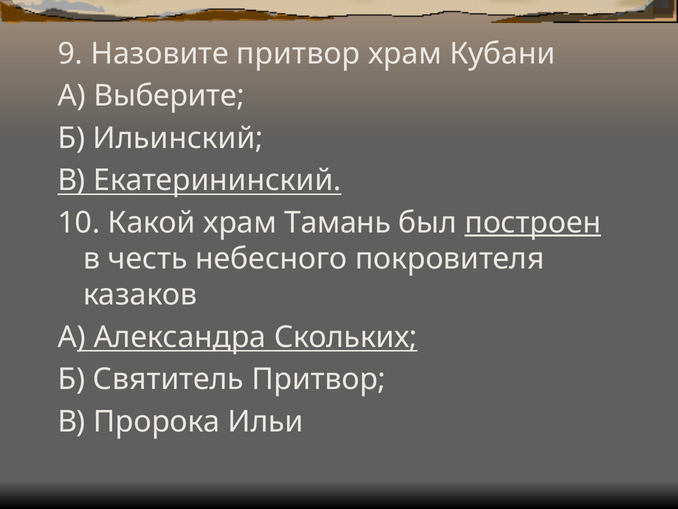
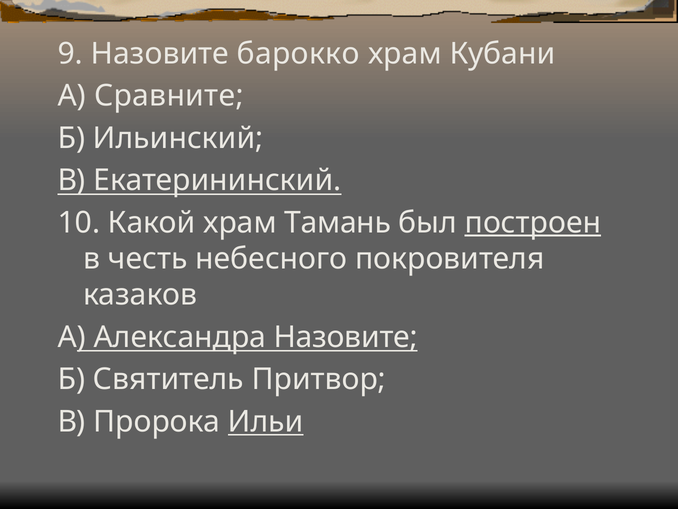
Назовите притвор: притвор -> барокко (298, 54)
Выберите: Выберите -> Сравните (169, 96)
Александра Скольких: Скольких -> Назовите (346, 337)
Ильи underline: none -> present (266, 421)
